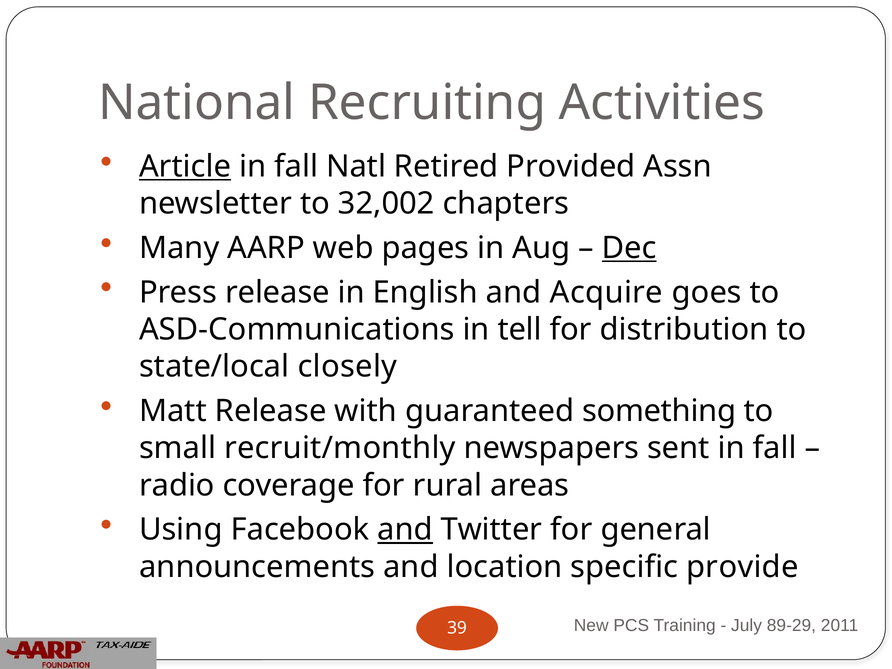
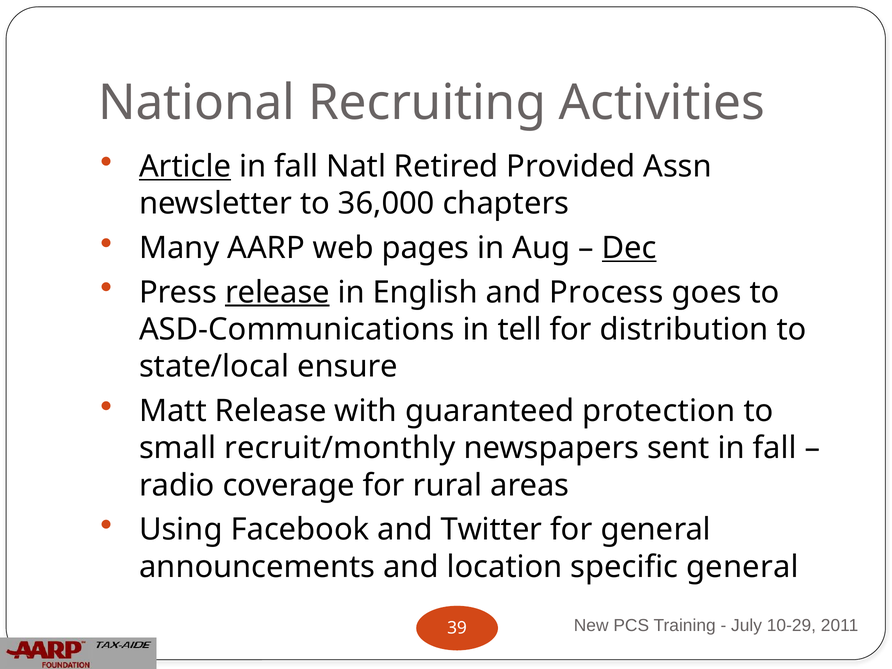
32,002: 32,002 -> 36,000 (386, 204)
release underline: none -> present (277, 292)
Acquire: Acquire -> Process (606, 292)
closely: closely -> ensure (348, 367)
something: something -> protection (659, 411)
and underline: present -> none (405, 530)
specific provide: provide -> general (742, 567)
89-29: 89-29 -> 10-29 (791, 626)
